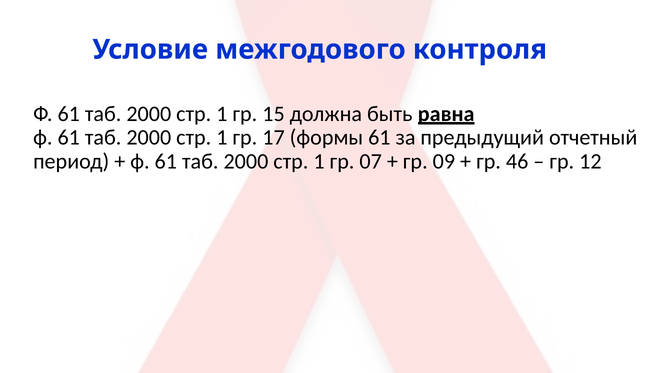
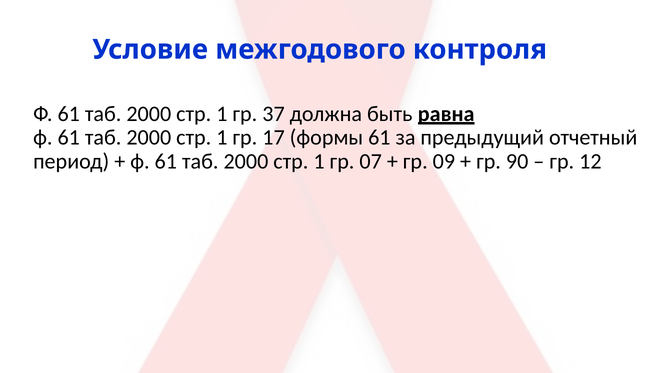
15: 15 -> 37 (274, 114)
46: 46 -> 90 (517, 162)
